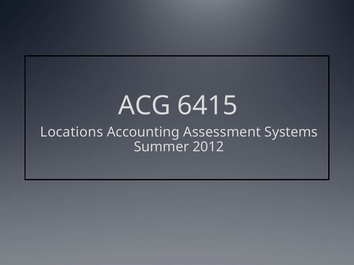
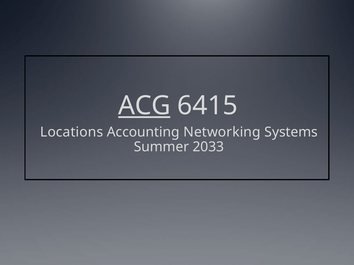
ACG underline: none -> present (144, 106)
Assessment: Assessment -> Networking (222, 132)
2012: 2012 -> 2033 (208, 147)
